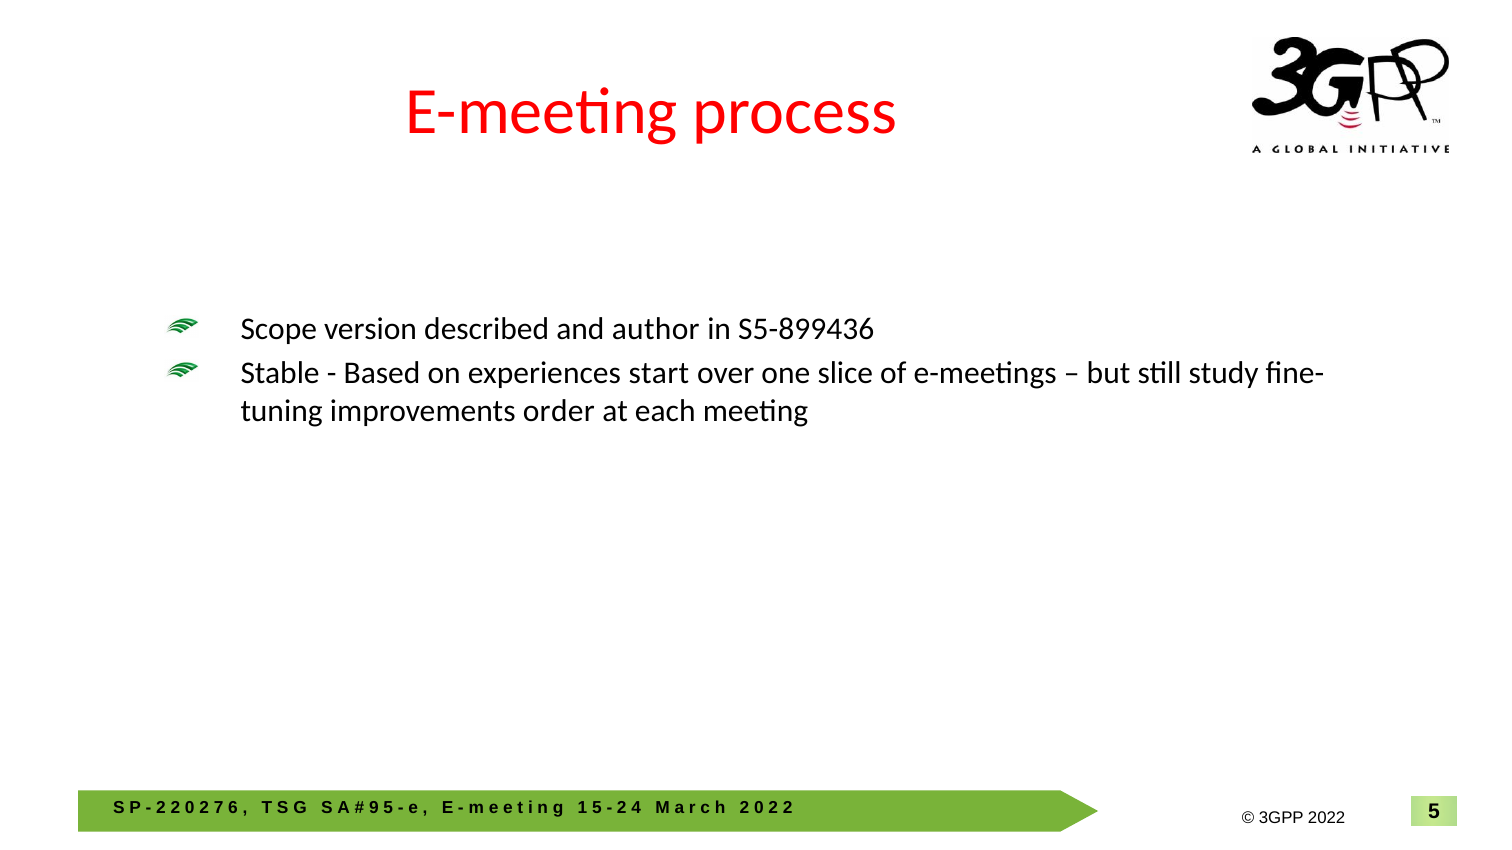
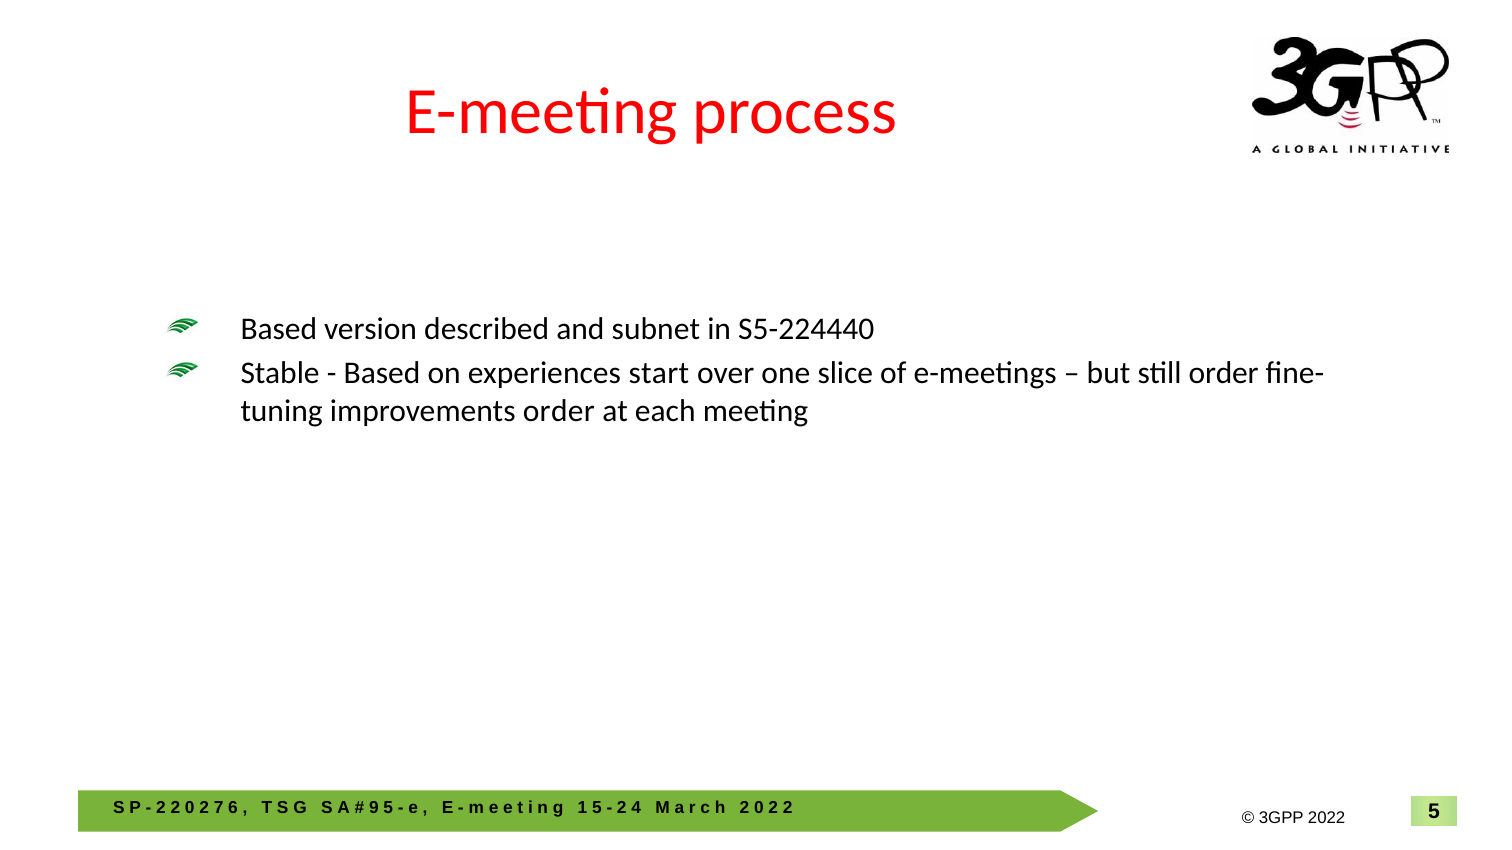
Scope: Scope -> Based (279, 329)
author: author -> subnet (656, 329)
S5-899436: S5-899436 -> S5-224440 (806, 329)
still study: study -> order (1224, 373)
